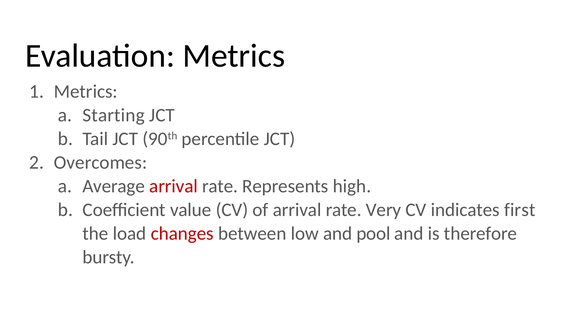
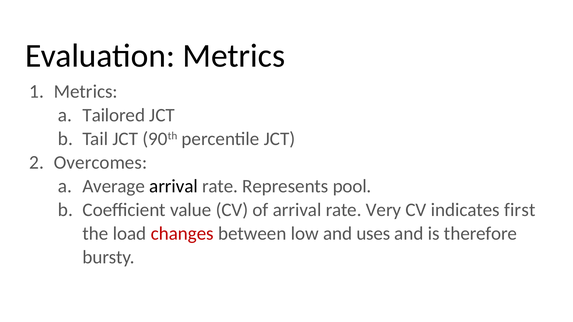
Starting: Starting -> Tailored (114, 115)
arrival colour: red -> black (174, 186)
high: high -> pool (352, 186)
pool: pool -> uses (373, 234)
